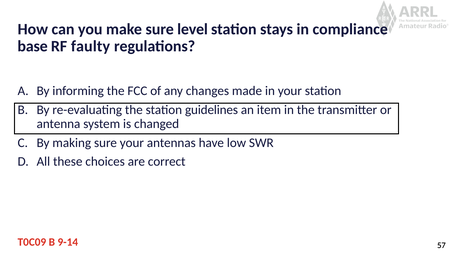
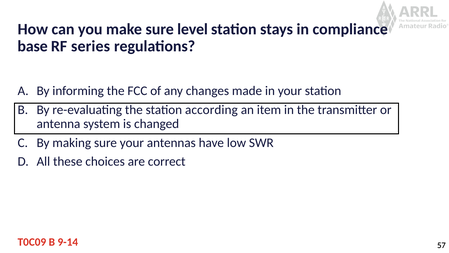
faulty: faulty -> series (91, 46)
guidelines: guidelines -> according (211, 110)
